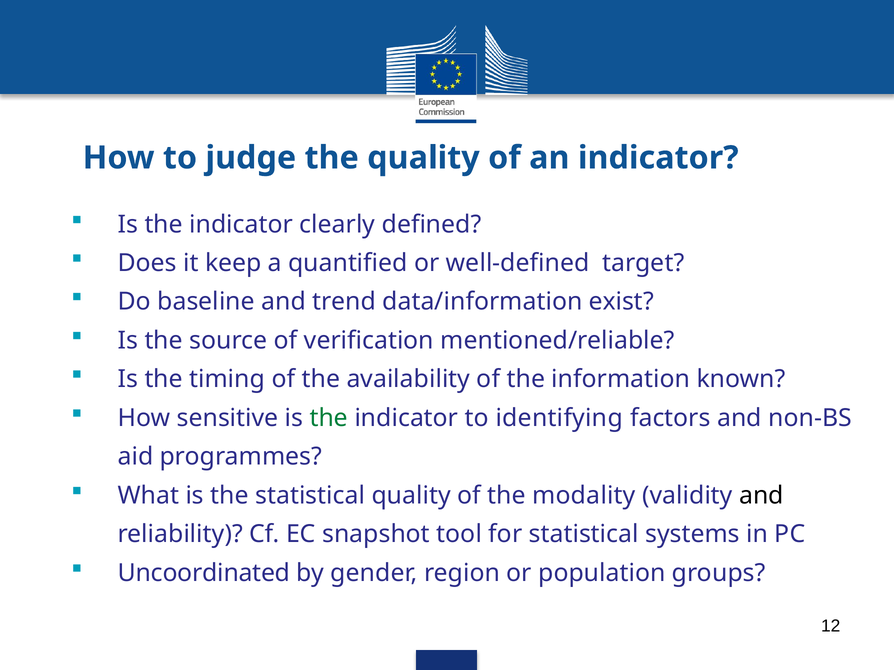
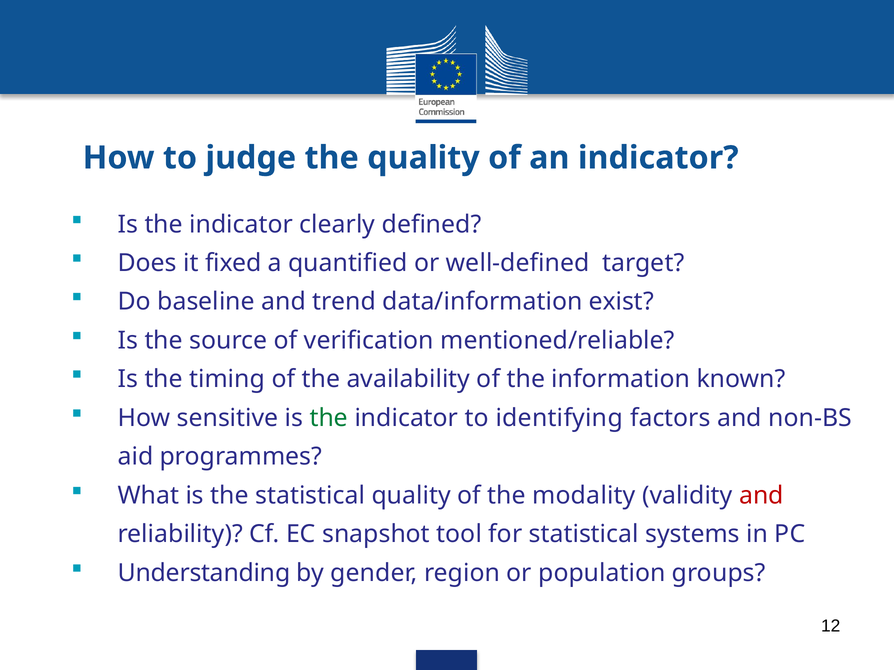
keep: keep -> fixed (233, 263)
and colour: black -> red (761, 496)
Uncoordinated: Uncoordinated -> Understanding (204, 573)
